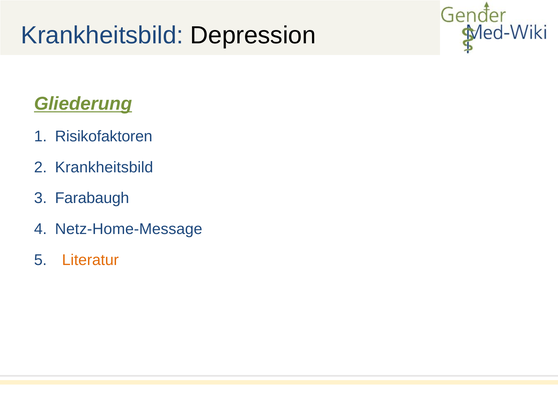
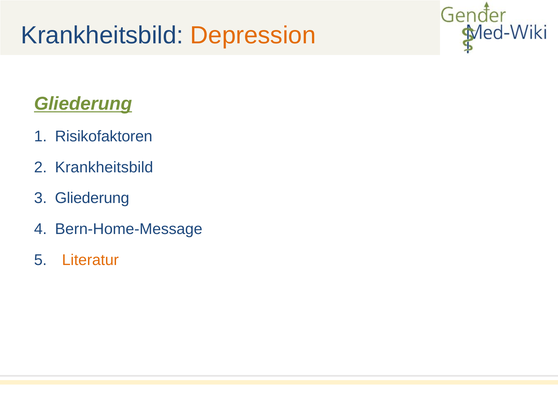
Depression colour: black -> orange (253, 35)
Farabaugh: Farabaugh -> Gliederung (92, 198)
Netz-Home-Message: Netz-Home-Message -> Bern-Home-Message (129, 229)
